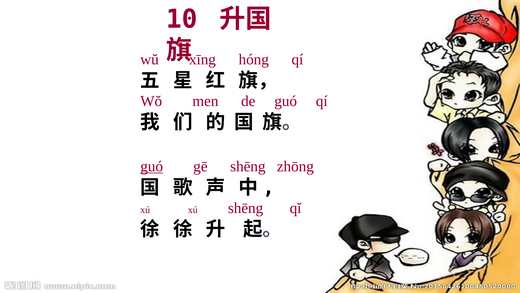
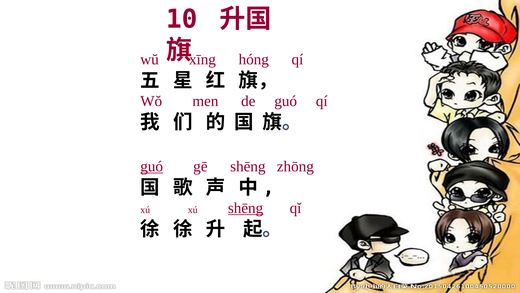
shēng underline: none -> present (246, 208)
